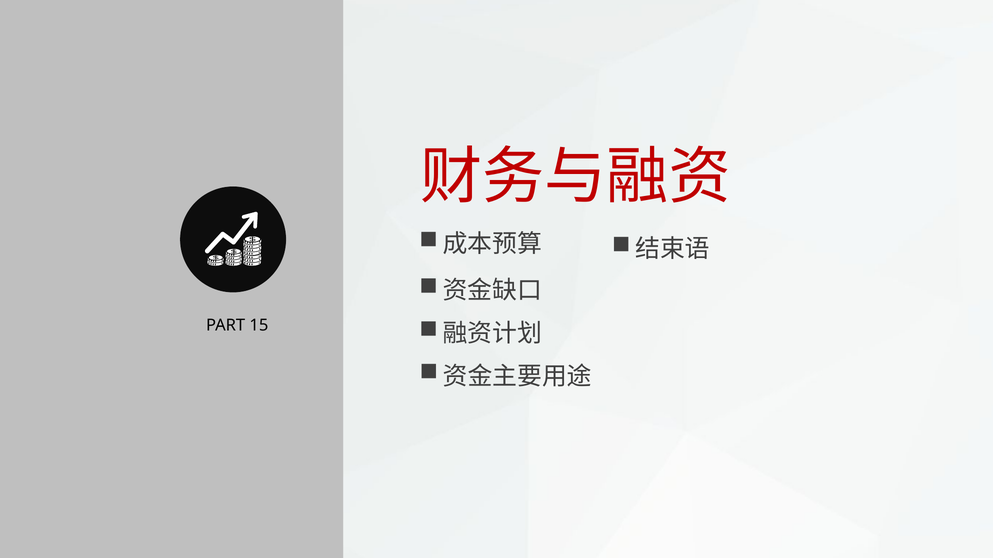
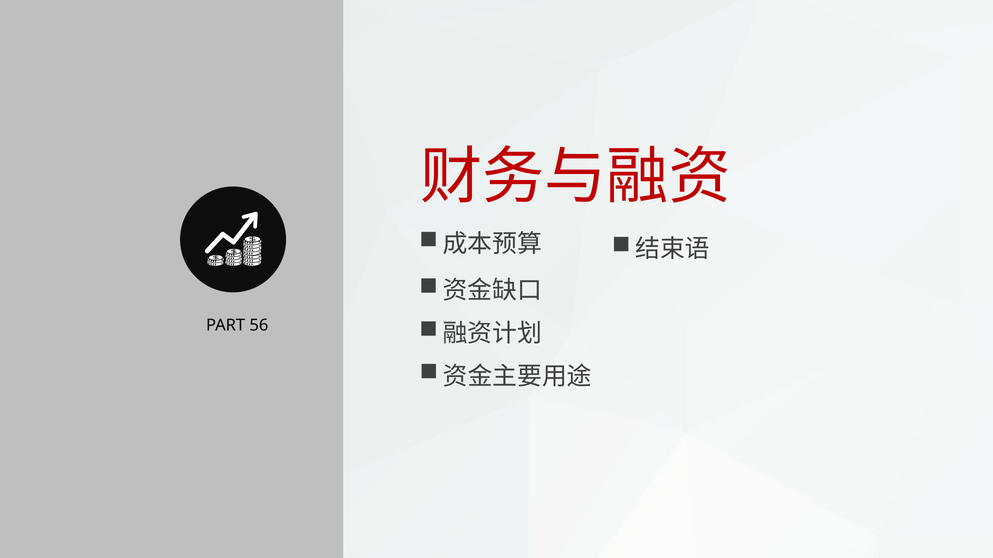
15: 15 -> 56 (259, 326)
